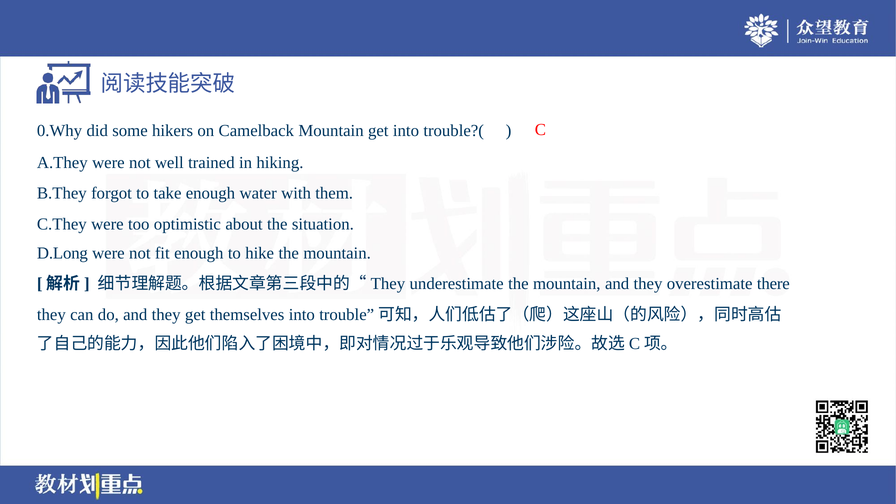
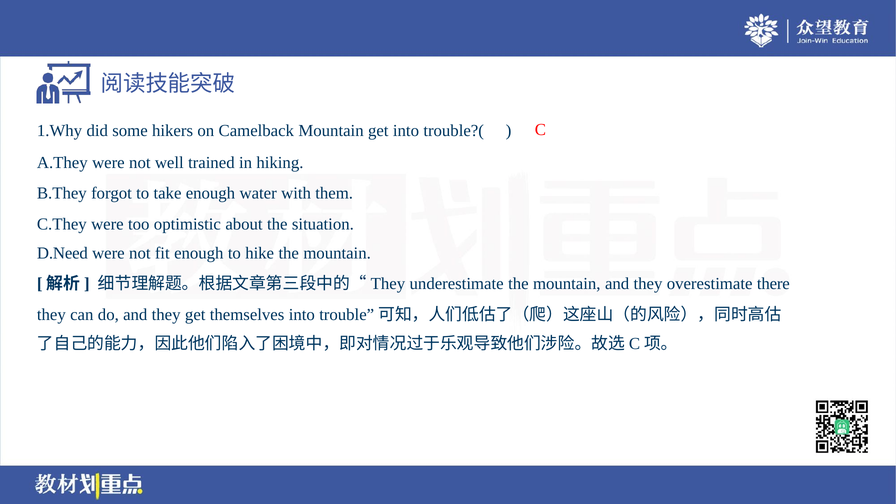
0.Why: 0.Why -> 1.Why (60, 131)
D.Long: D.Long -> D.Need (62, 253)
